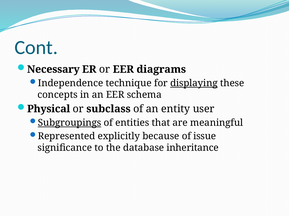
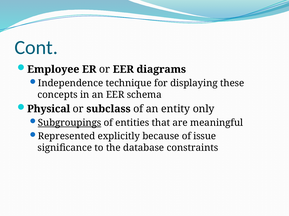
Necessary: Necessary -> Employee (53, 70)
displaying underline: present -> none (194, 83)
user: user -> only (204, 109)
inheritance: inheritance -> constraints (192, 148)
